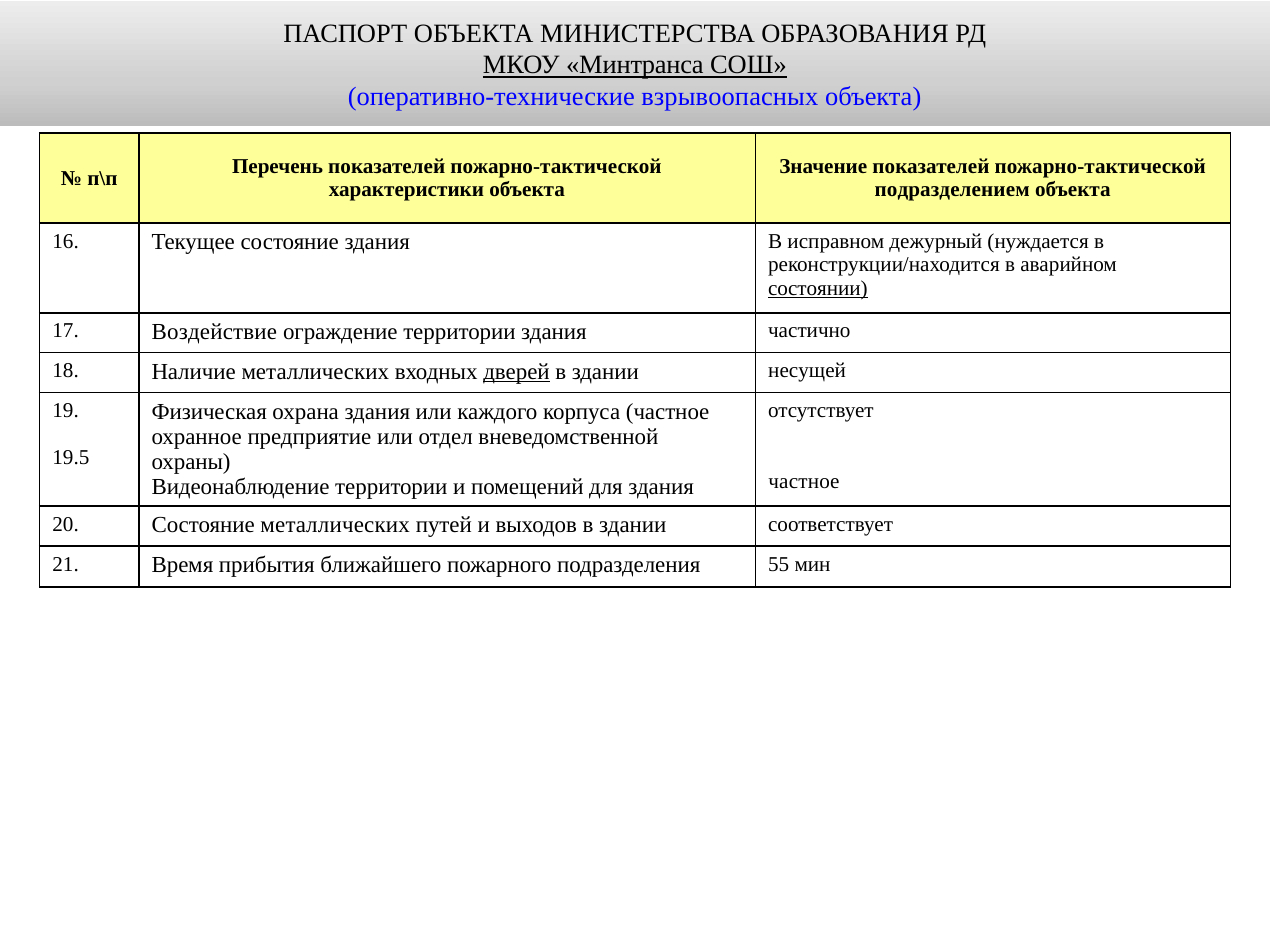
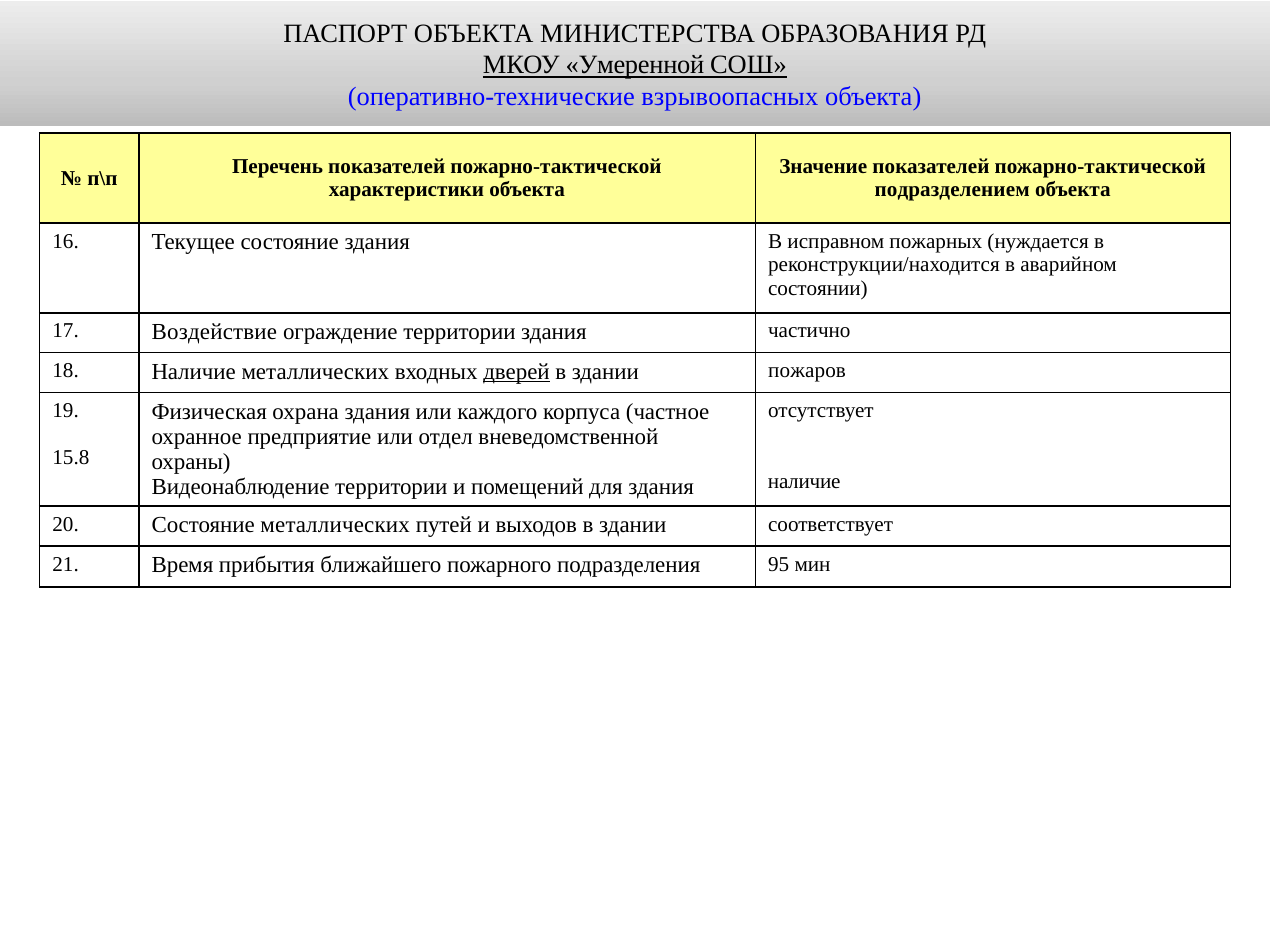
Минтранса: Минтранса -> Умеренной (635, 65)
дежурный: дежурный -> пожарных (936, 241)
состоянии underline: present -> none (818, 288)
несущей: несущей -> пожаров (807, 371)
19.5: 19.5 -> 15.8 (71, 458)
частное: частное -> наличие (804, 481)
55: 55 -> 95 (779, 564)
